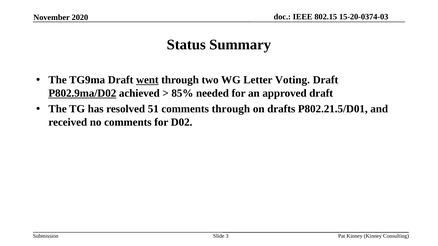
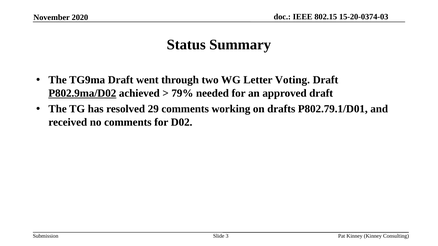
went underline: present -> none (147, 80)
85%: 85% -> 79% (182, 93)
51: 51 -> 29 (153, 109)
comments through: through -> working (231, 109)
P802.21.5/D01: P802.21.5/D01 -> P802.79.1/D01 (333, 109)
